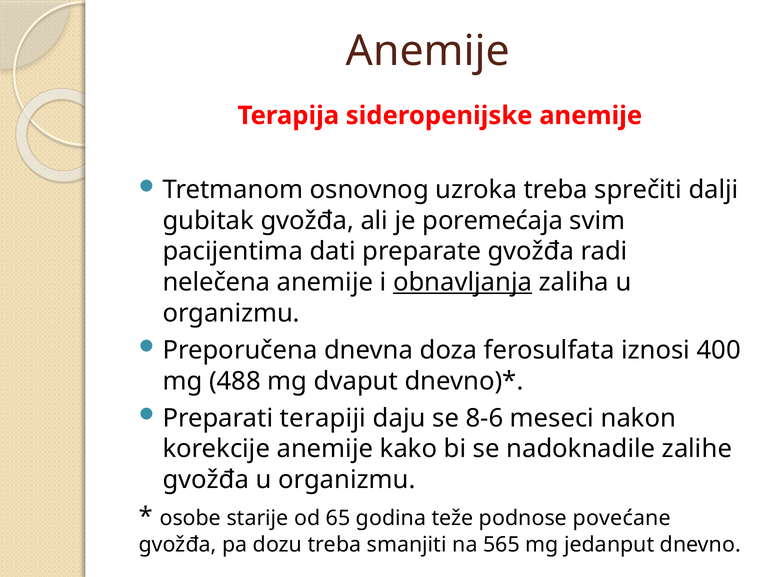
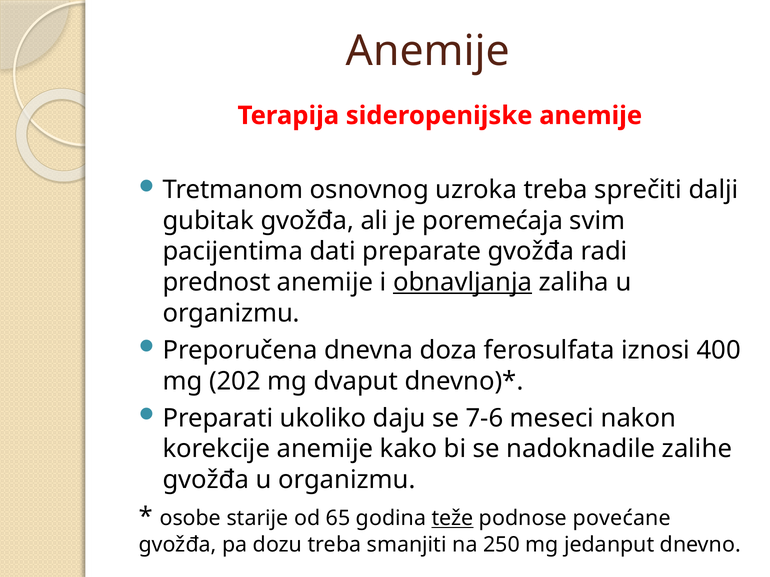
nelečena: nelečena -> prednost (217, 283)
488: 488 -> 202 (235, 381)
terapiji: terapiji -> ukoliko (323, 419)
8-6: 8-6 -> 7-6 (485, 419)
teže underline: none -> present (452, 519)
565: 565 -> 250 (501, 545)
